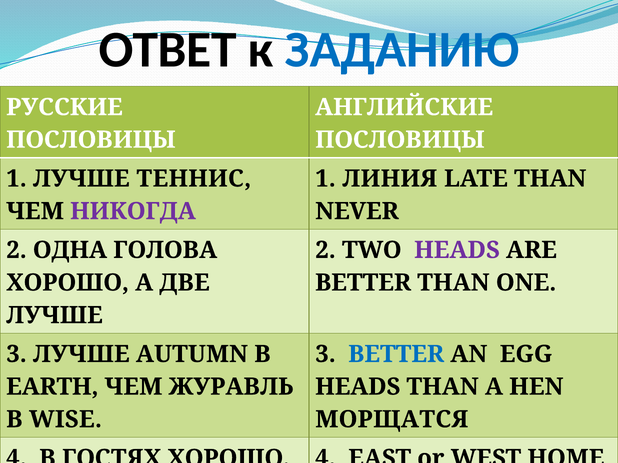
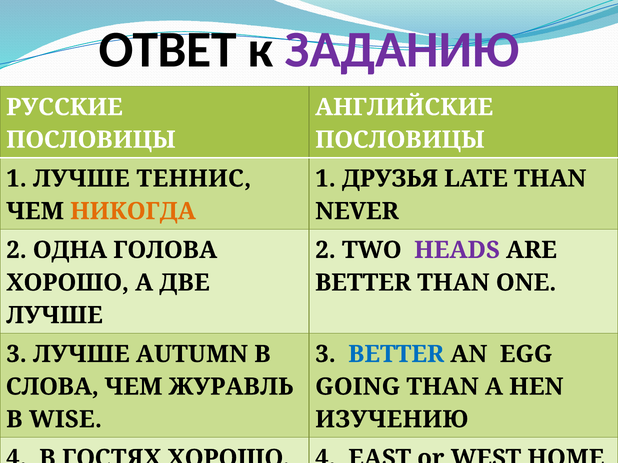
ЗАДАНИЮ colour: blue -> purple (402, 50)
ЛИНИЯ: ЛИНИЯ -> ДРУЗЬЯ (390, 179)
НИКОГДА colour: purple -> orange (133, 211)
EARTH: EARTH -> СЛОВА (52, 387)
HEADS: HEADS -> GOING (358, 387)
МОРЩАТСЯ: МОРЩАТСЯ -> ИЗУЧЕНИЮ (392, 420)
